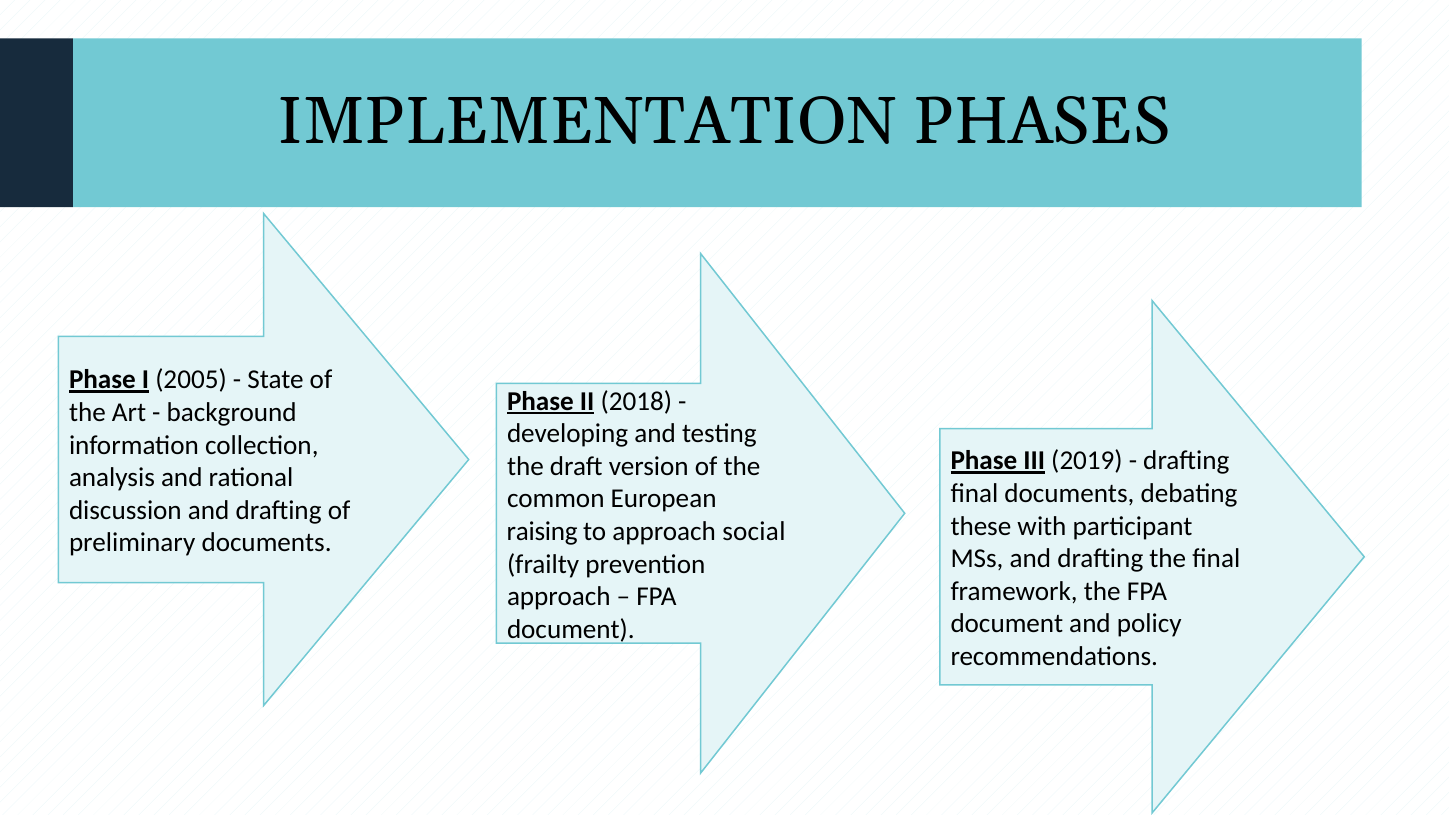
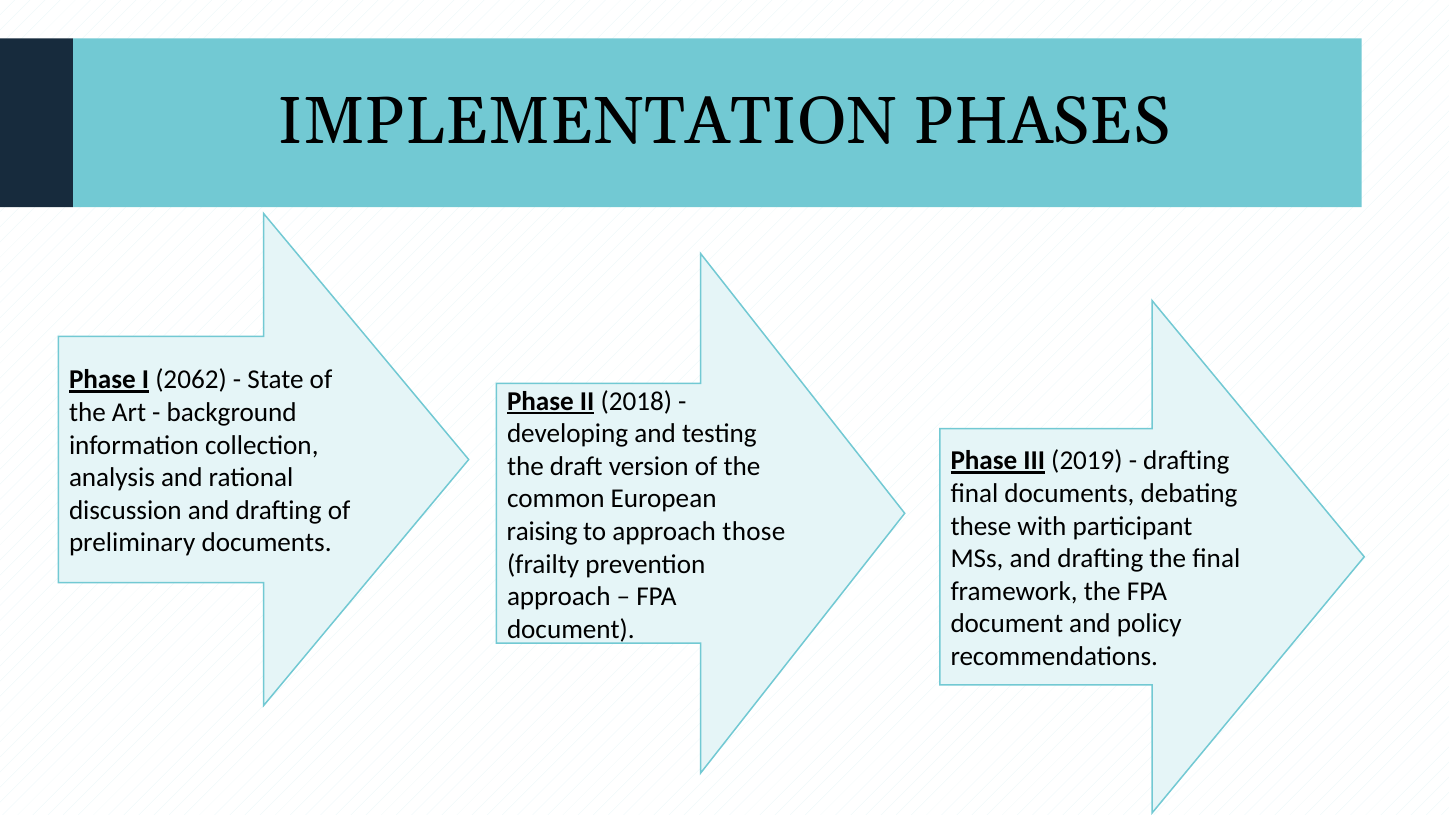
2005: 2005 -> 2062 (191, 380)
social: social -> those (754, 532)
